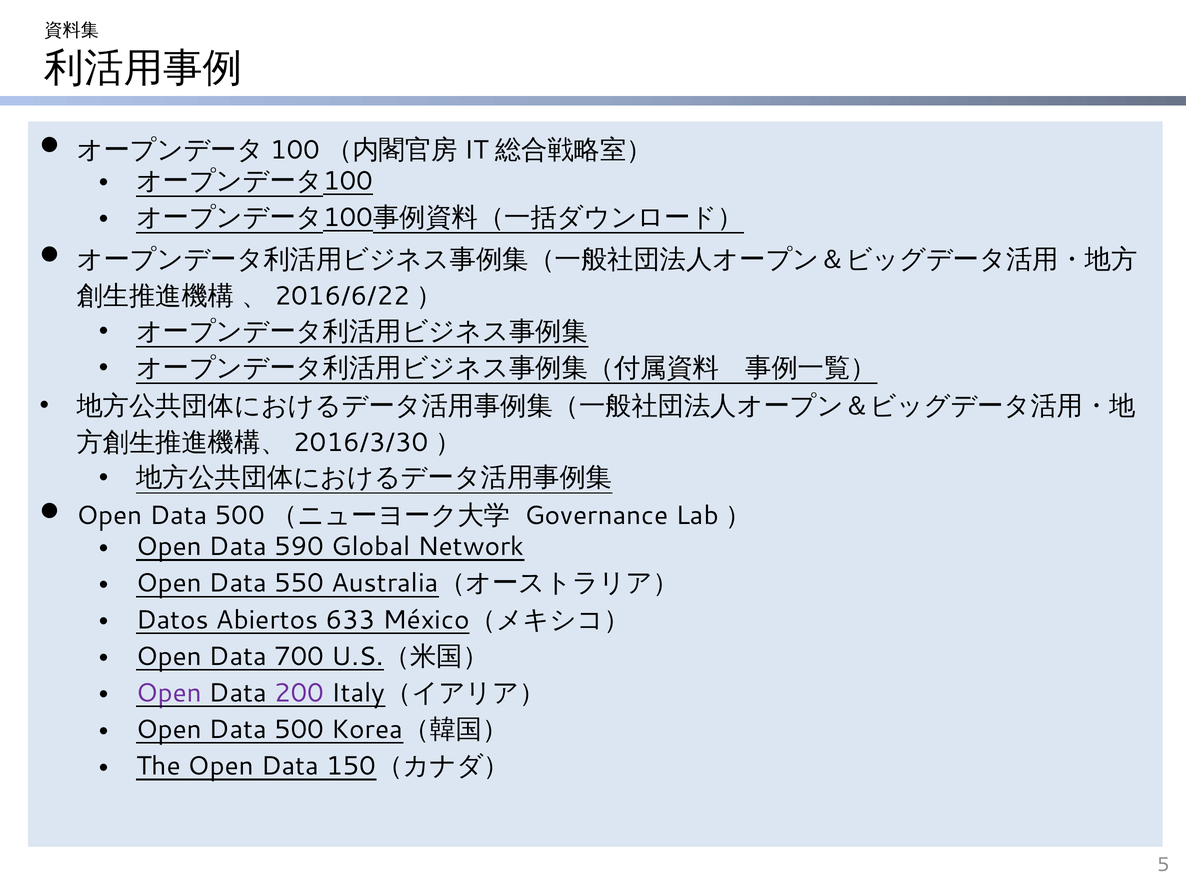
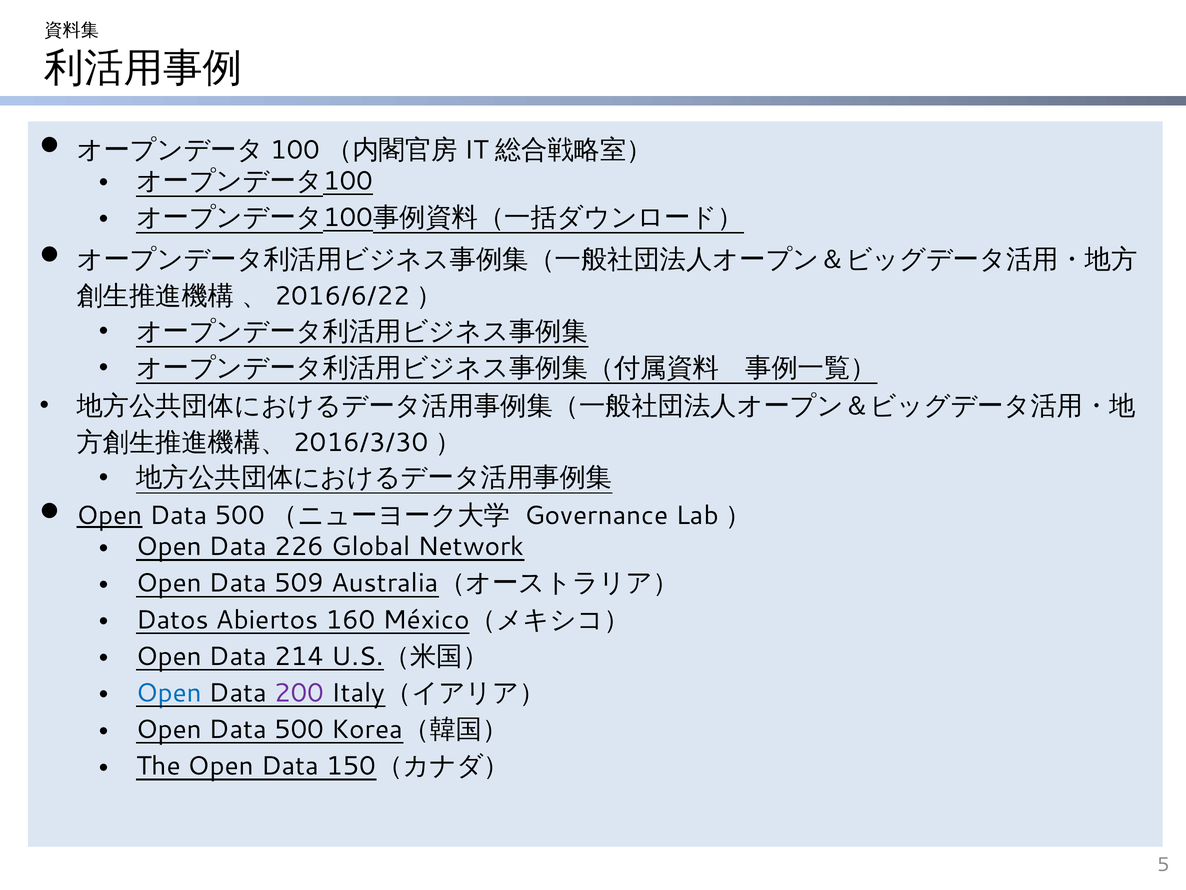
Open underline: none -> present (110, 515)
590: 590 -> 226 (299, 546)
550: 550 -> 509 (299, 583)
633: 633 -> 160 (351, 620)
700: 700 -> 214 (299, 656)
Open colour: purple -> blue (169, 693)
